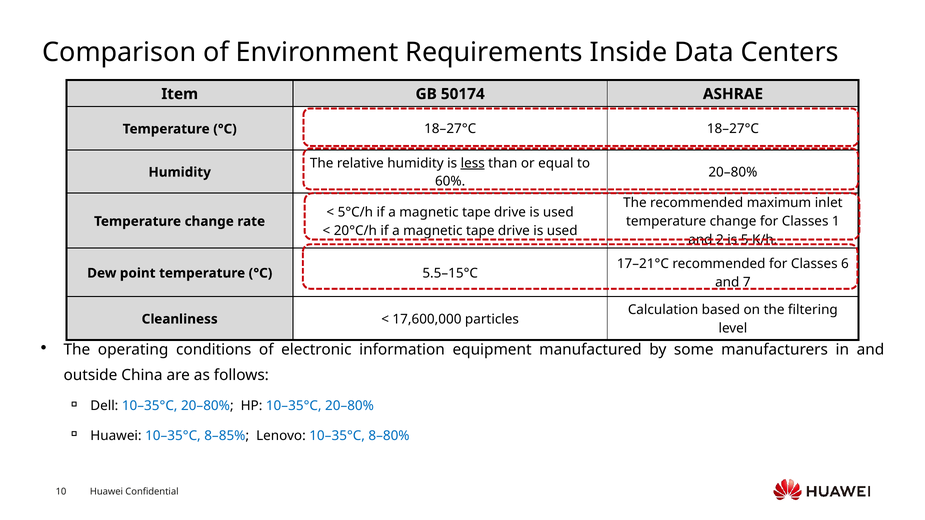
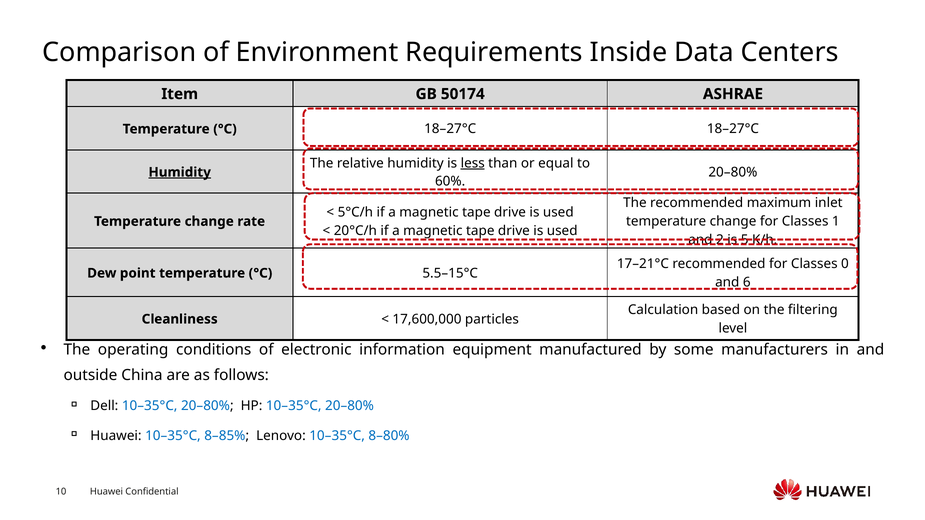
Humidity underline: none -> present (180, 172)
6: 6 -> 0 (845, 264)
7: 7 -> 6 (747, 282)
